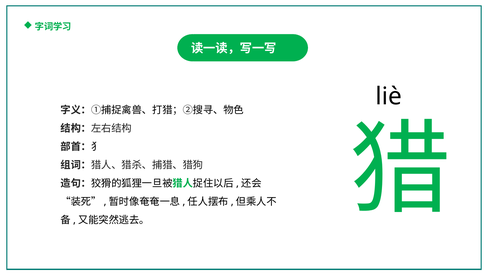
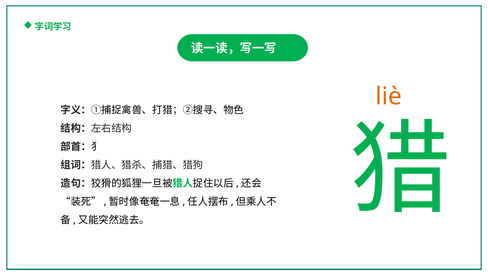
liè colour: black -> orange (389, 96)
